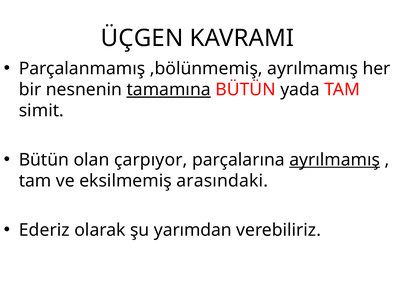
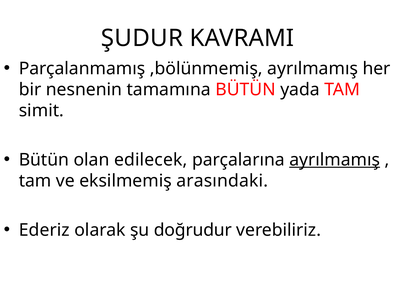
ÜÇGEN: ÜÇGEN -> ŞUDUR (142, 38)
tamamına underline: present -> none (169, 90)
çarpıyor: çarpıyor -> edilecek (151, 160)
yarımdan: yarımdan -> doğrudur (193, 230)
